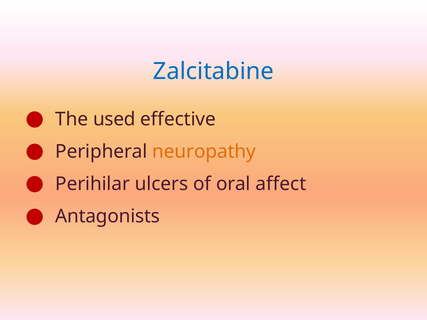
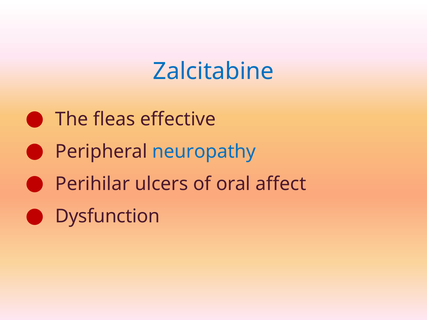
used: used -> fleas (114, 119)
neuropathy colour: orange -> blue (204, 152)
Antagonists: Antagonists -> Dysfunction (108, 217)
